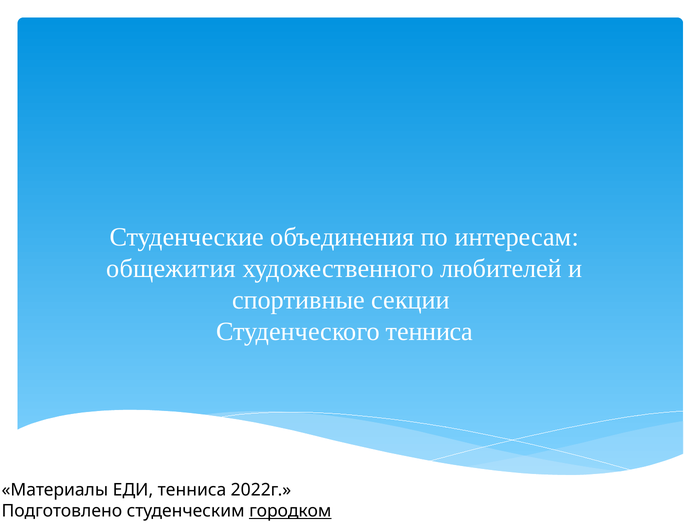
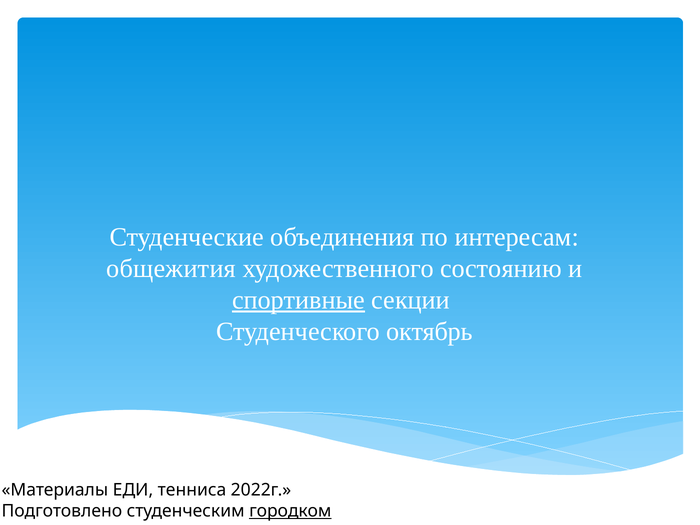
любителей: любителей -> состоянию (501, 269)
спортивные underline: none -> present (298, 300)
Студенческого тенниса: тенниса -> октябрь (429, 332)
